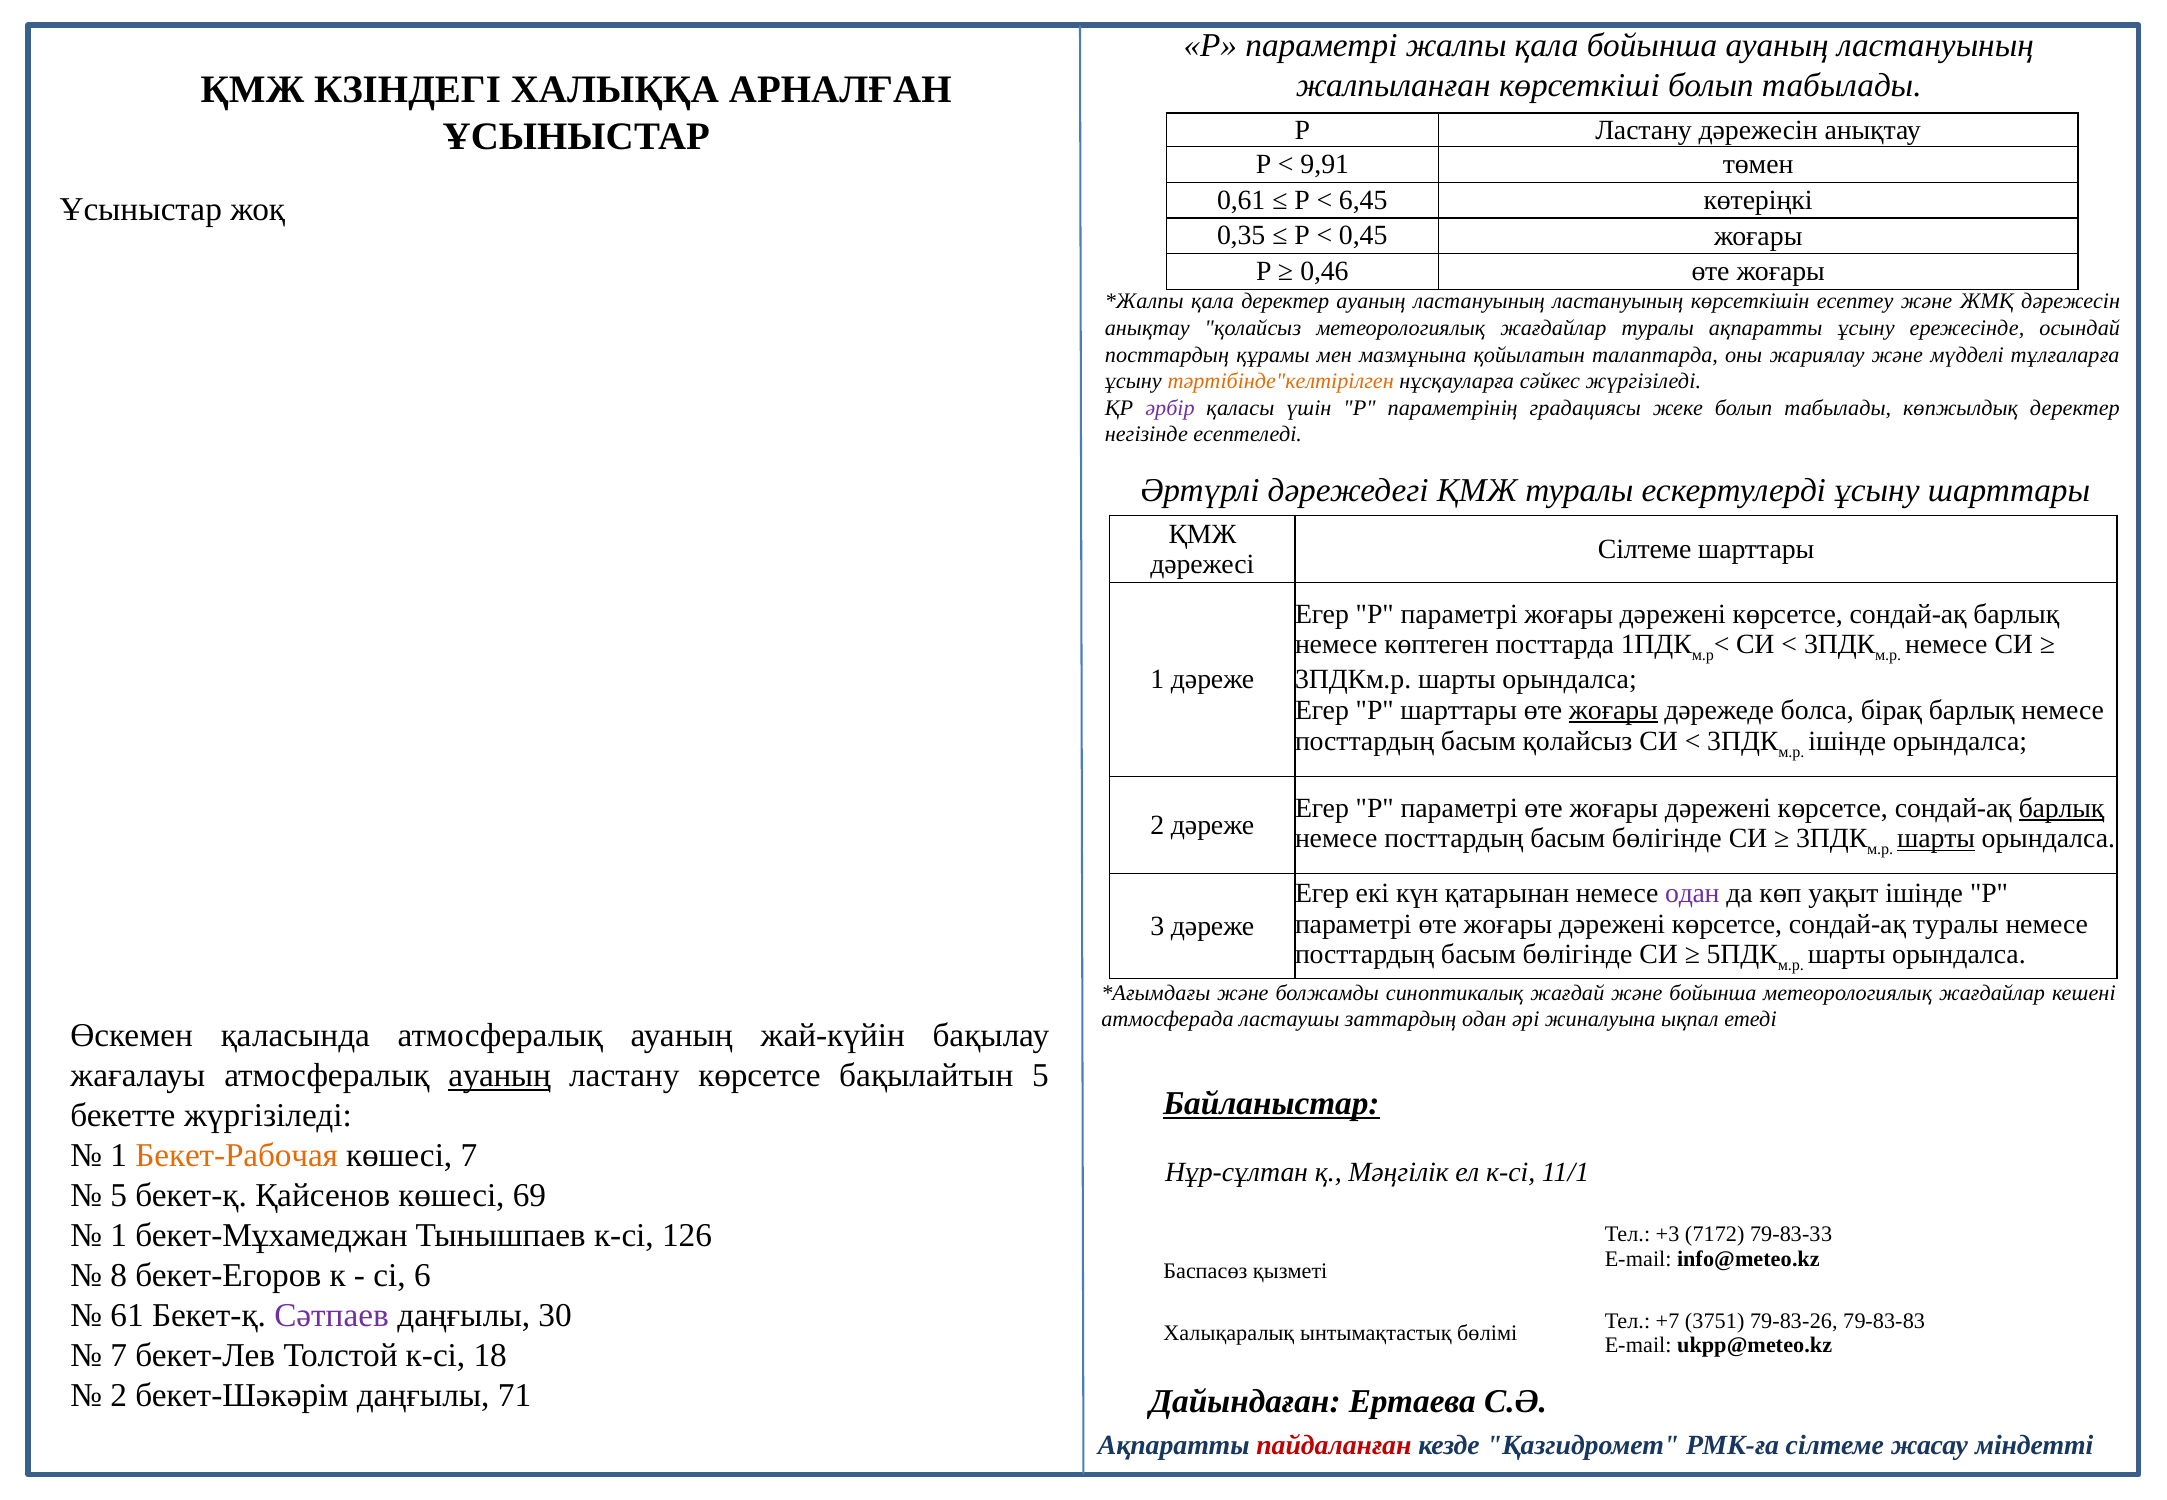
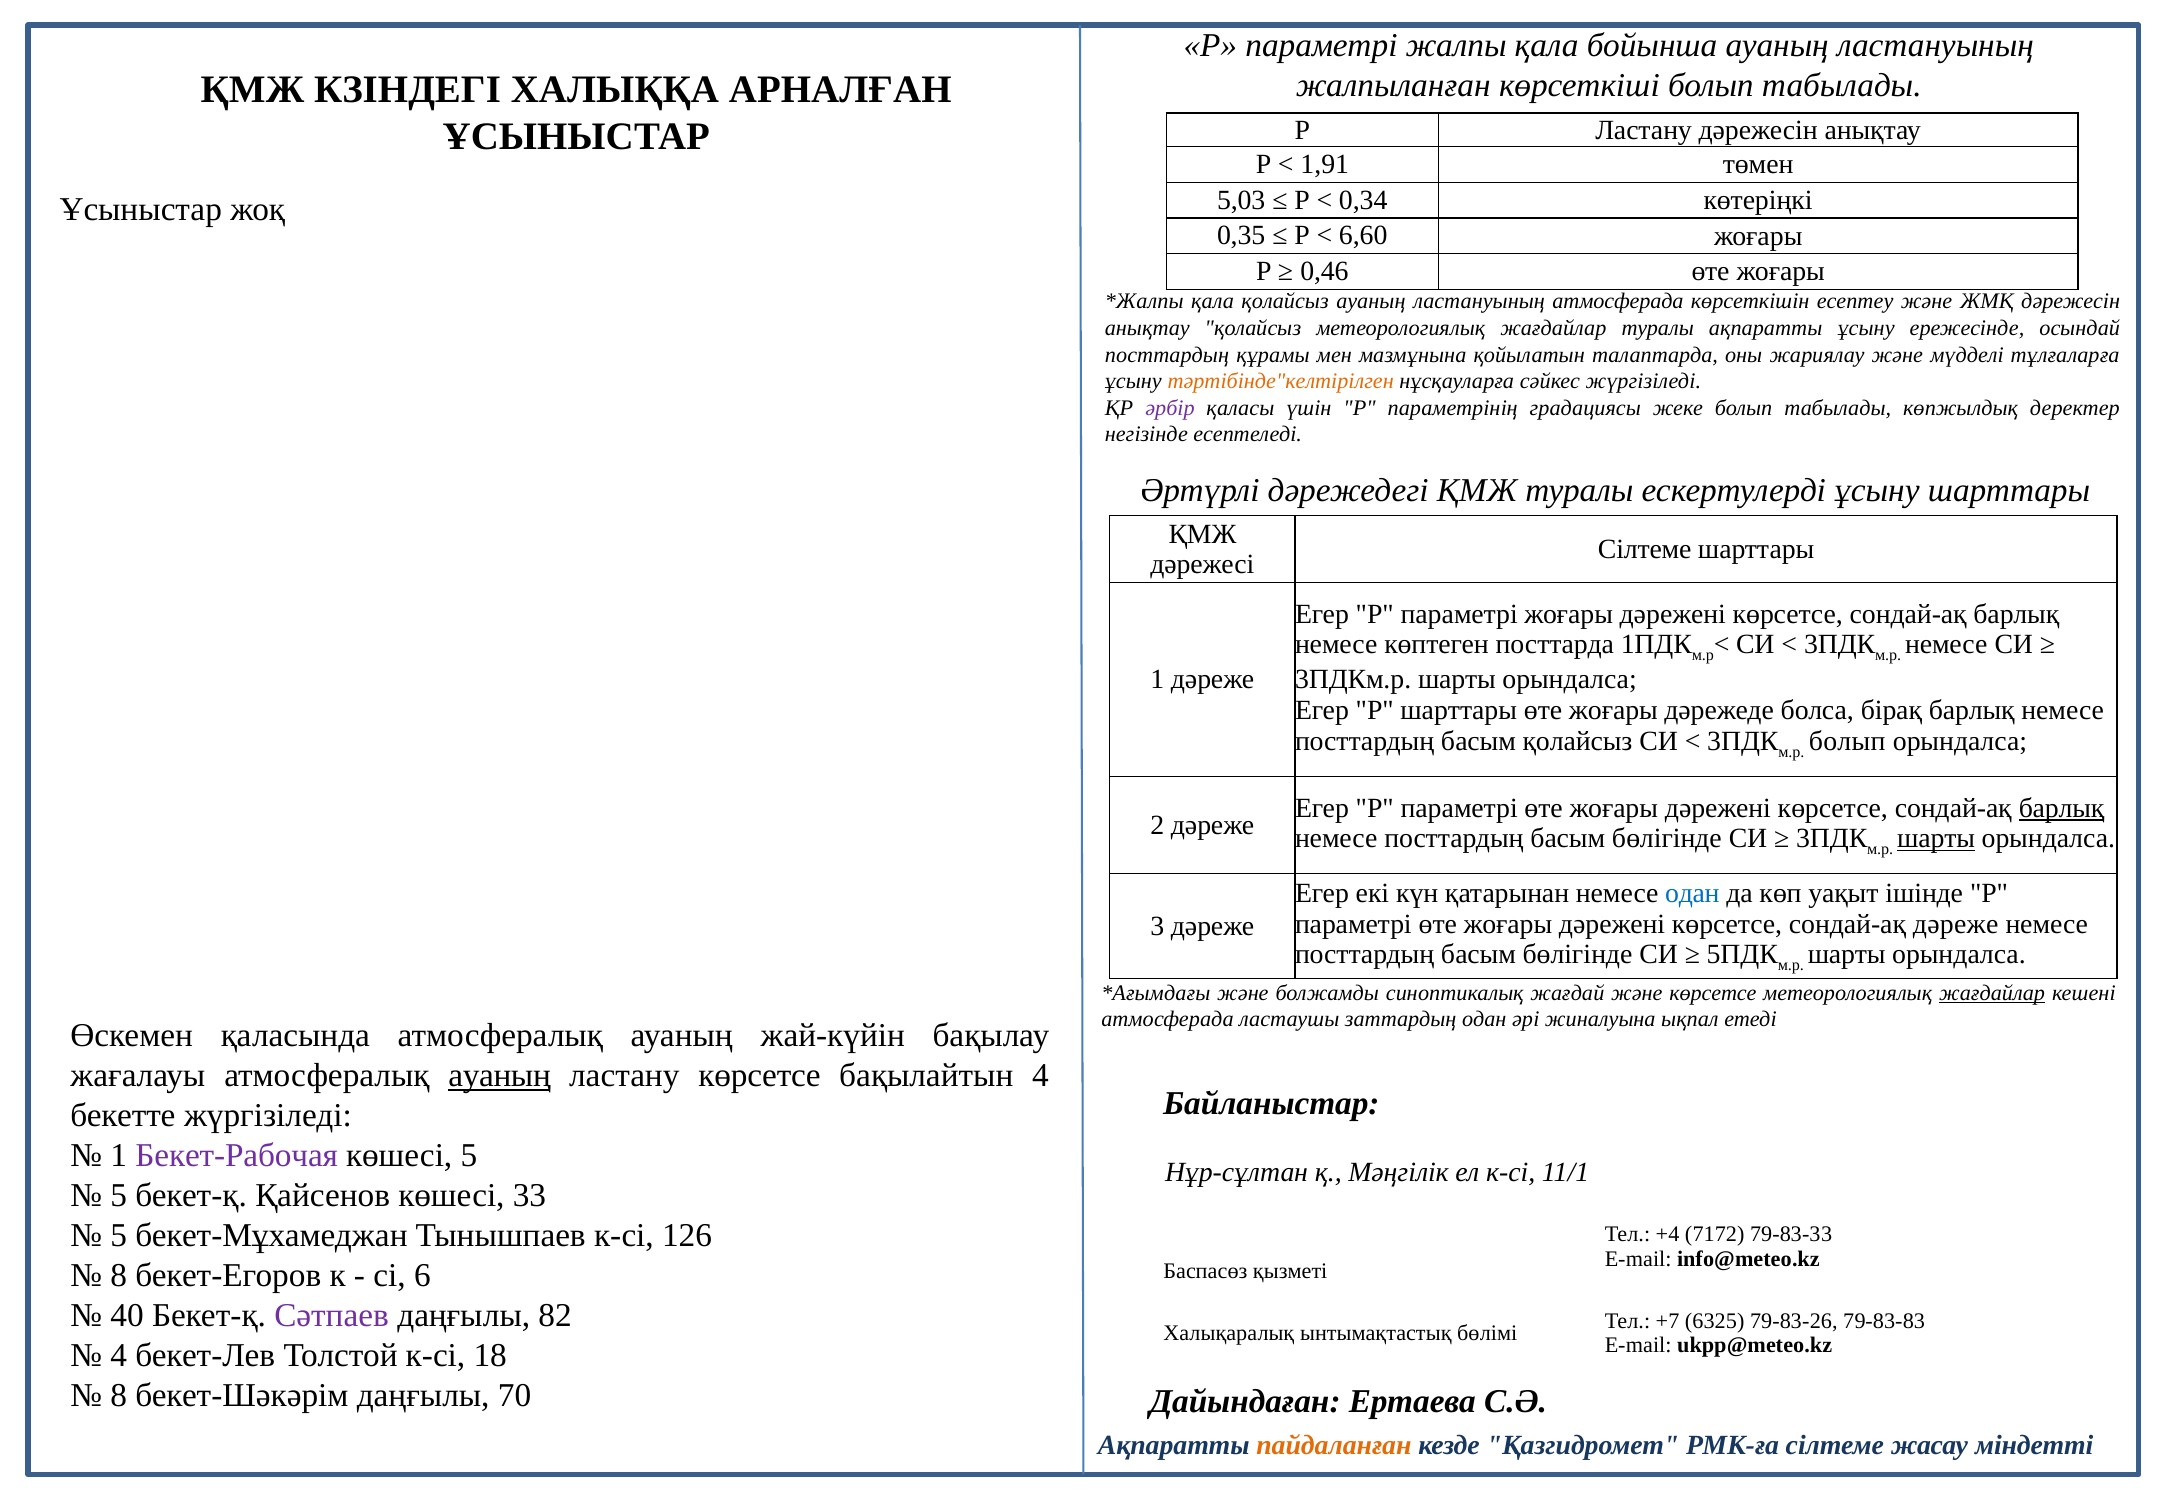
9,91: 9,91 -> 1,91 (1325, 164)
0,61: 0,61 -> 5,03 (1241, 200)
6,45: 6,45 -> 0,34 (1363, 200)
0,45: 0,45 -> 6,60 (1363, 236)
қала деректер: деректер -> қолайсыз (1285, 302)
ластануының ластануының: ластануының -> атмосферада (1618, 302)
жоғары underline: present -> none (1613, 710)
ішінде: ішінде -> болып (1847, 741)
одан colour: purple -> blue (1692, 894)
сондай-ақ туралы: туралы -> дәреже (1956, 924)
және бойынша: бойынша -> көрсетсе (1713, 993)
жағдайлар underline: none -> present (1992, 993)
бақылайтын 5: 5 -> 4 (1041, 1076)
Байланыстар underline: present -> none (1271, 1103)
Бекет-Рабочая colour: orange -> purple (237, 1156)
көшесі 7: 7 -> 5 (469, 1156)
69: 69 -> 33 (529, 1196)
1: 1 -> 5 (119, 1236)
+3: +3 -> +4 (1668, 1234)
61: 61 -> 40 (127, 1316)
30: 30 -> 82 (555, 1316)
3751: 3751 -> 6325 (1715, 1321)
7: 7 -> 4 (119, 1356)
2: 2 -> 8 (119, 1396)
71: 71 -> 70 (515, 1396)
пайдаланған colour: red -> orange (1334, 1446)
